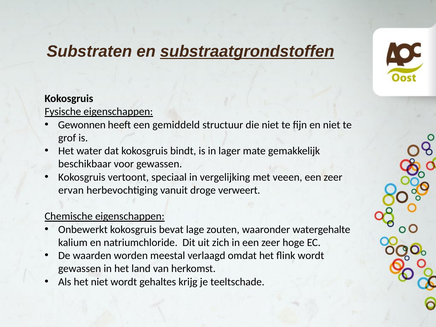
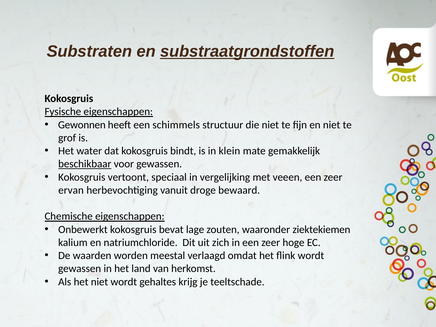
gemiddeld: gemiddeld -> schimmels (176, 125)
lager: lager -> klein (229, 151)
beschikbaar underline: none -> present (85, 164)
verweert: verweert -> bewaard (239, 190)
watergehalte: watergehalte -> ziektekiemen (321, 229)
